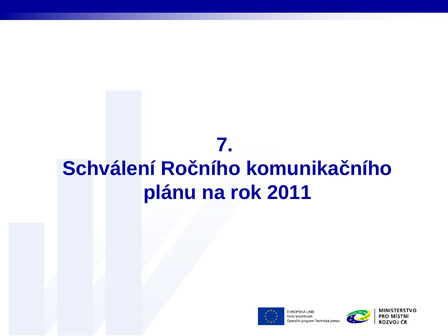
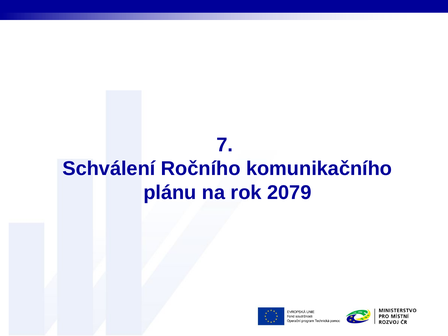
2011: 2011 -> 2079 (289, 193)
